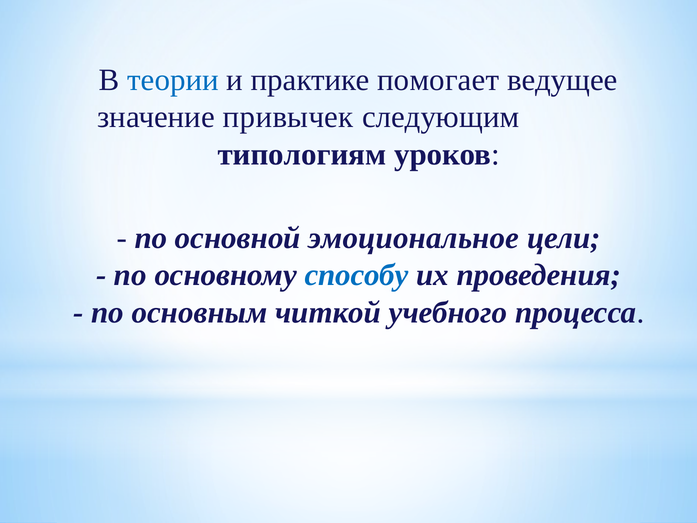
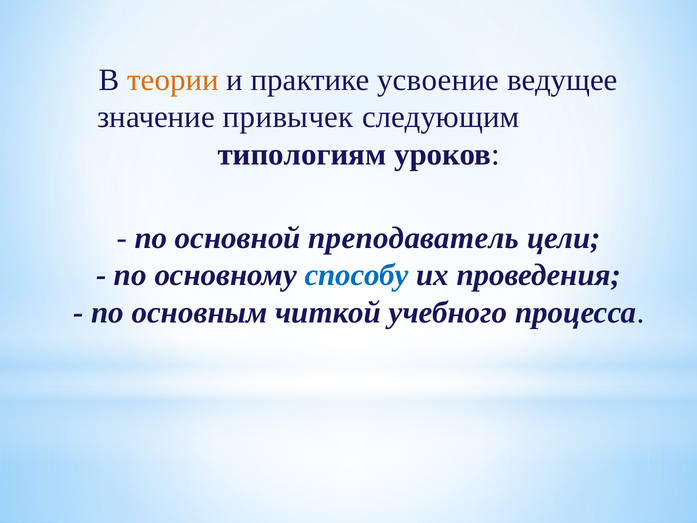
теории colour: blue -> orange (173, 80)
помогает: помогает -> усвоение (438, 80)
эмоциональное: эмоциональное -> преподаватель (414, 238)
